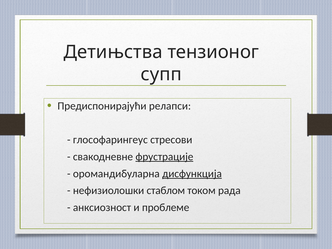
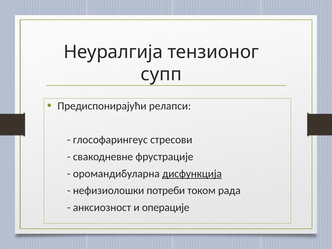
Детињства: Детињства -> Неуралгија (113, 52)
фрустрације underline: present -> none (164, 157)
стаблом: стаблом -> пoтрeби (166, 191)
проблеме: проблеме -> операције (166, 207)
